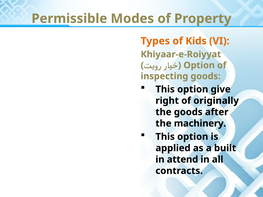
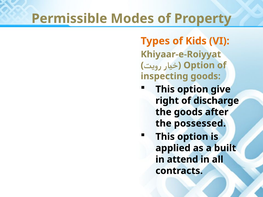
originally: originally -> discharge (216, 101)
machinery: machinery -> possessed (200, 124)
